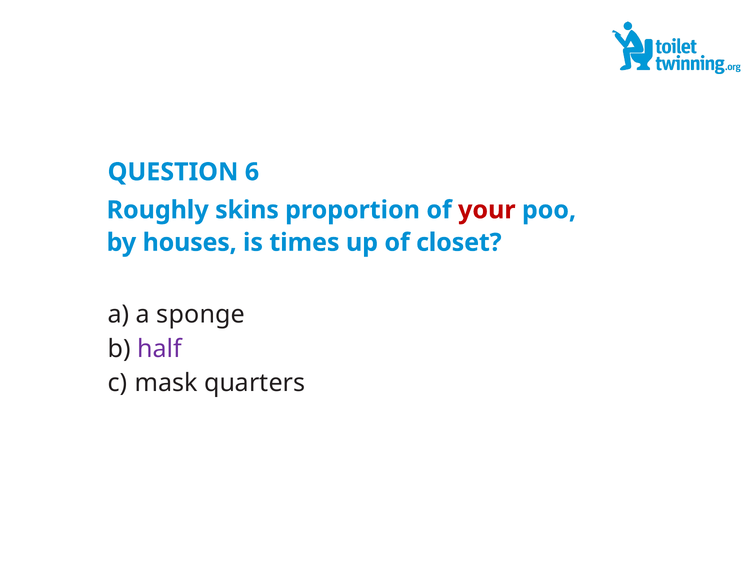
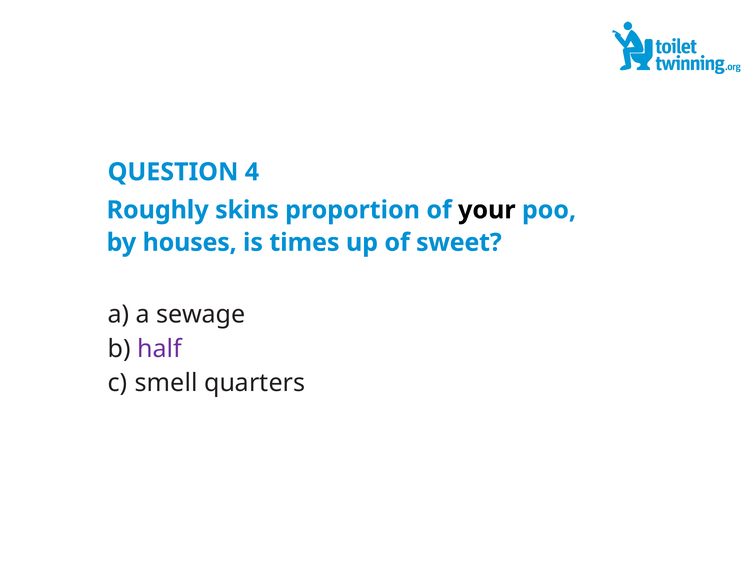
6: 6 -> 4 (252, 172)
your colour: red -> black (487, 210)
closet: closet -> sweet (459, 242)
sponge: sponge -> sewage (201, 315)
mask: mask -> smell (166, 383)
